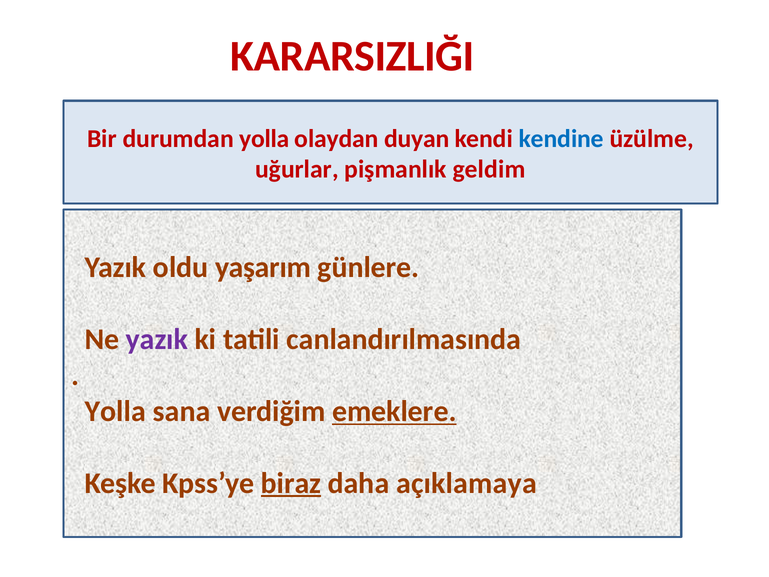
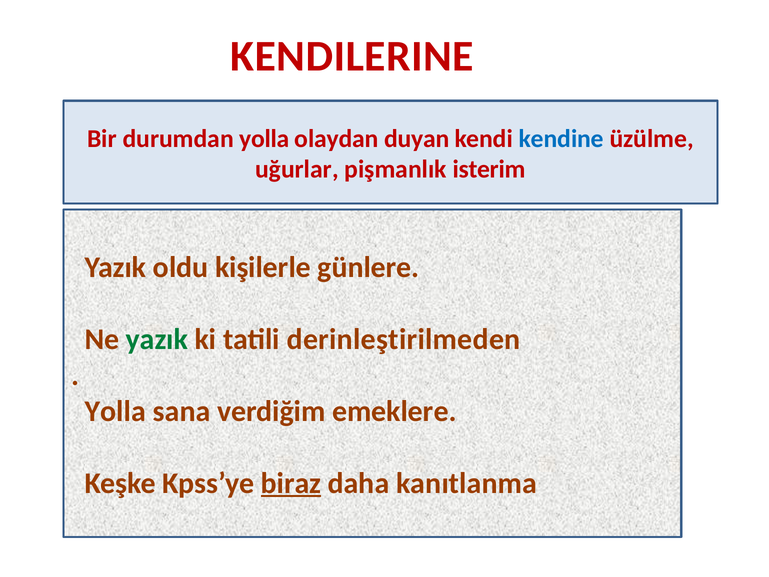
KARARSIZLIĞI: KARARSIZLIĞI -> KENDILERINE (352, 56)
geldim: geldim -> isterim (489, 169)
yaşarım: yaşarım -> kişilerle (263, 267)
yazık colour: purple -> green (157, 339)
canlandırılmasında: canlandırılmasında -> derinleştirilmeden (404, 339)
emeklere underline: present -> none (394, 411)
açıklamaya: açıklamaya -> kanıtlanma (467, 483)
